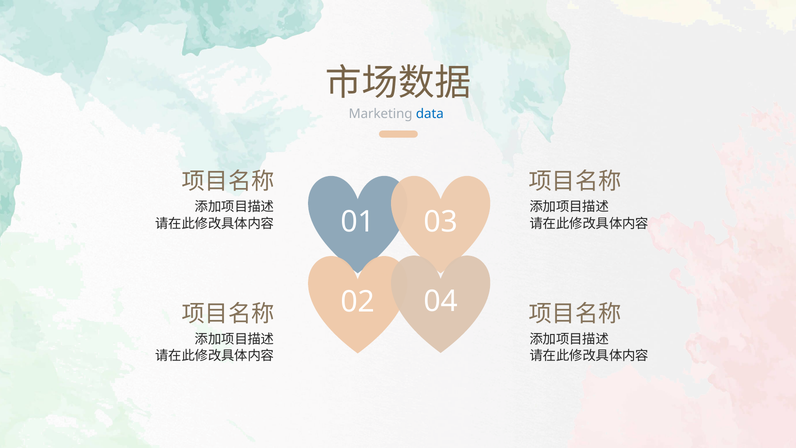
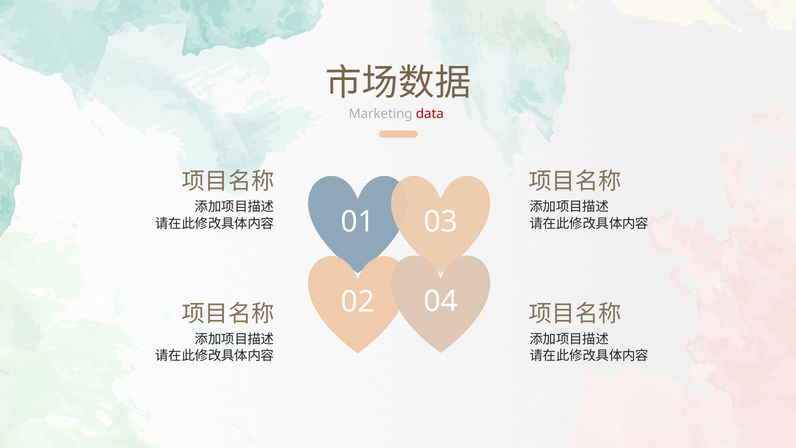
data colour: blue -> red (430, 114)
